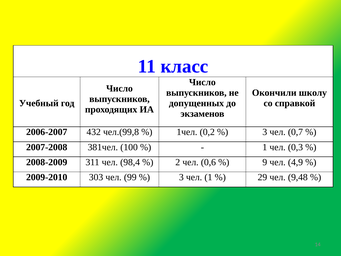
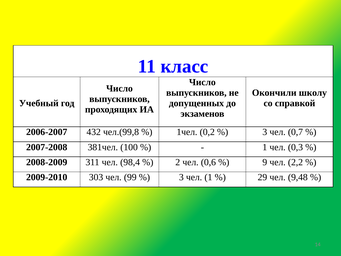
4,9: 4,9 -> 2,2 (295, 162)
